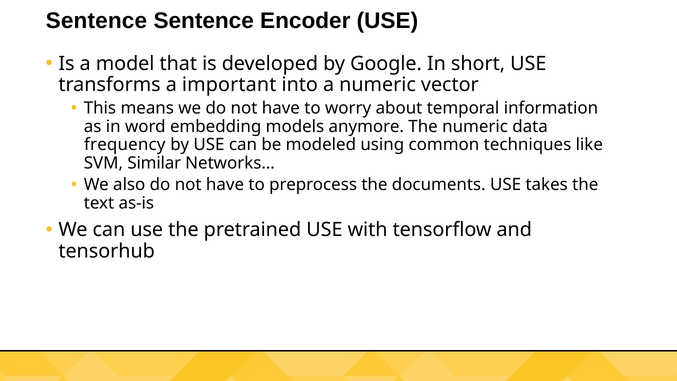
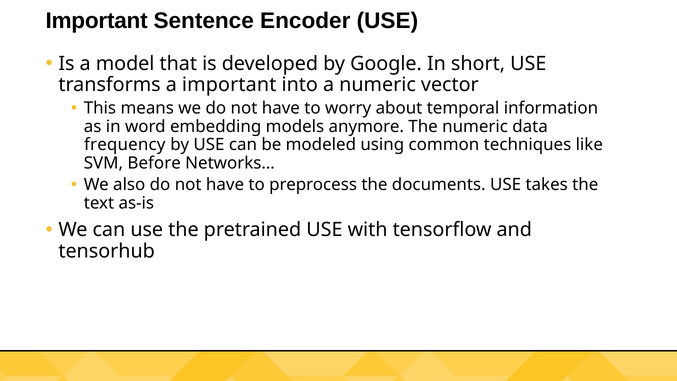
Sentence: Sentence -> Important (97, 21)
Similar: Similar -> Before (154, 163)
